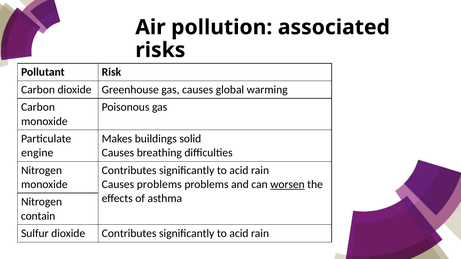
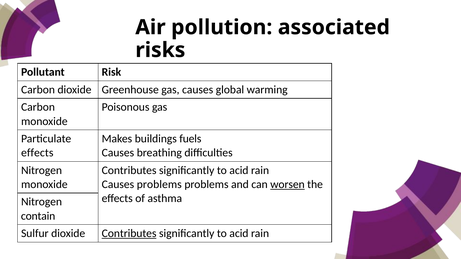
solid: solid -> fuels (190, 139)
engine: engine -> effects (37, 153)
Contributes underline: none -> present (129, 234)
